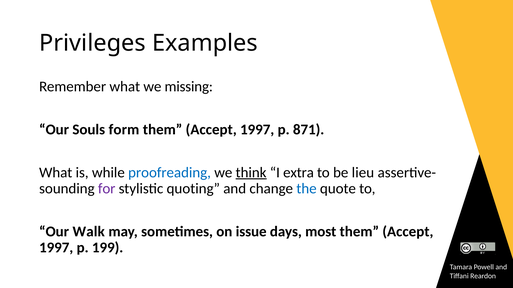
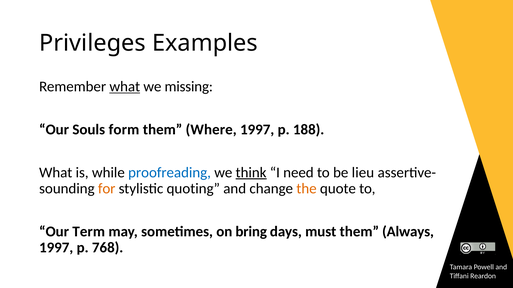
what underline: none -> present (125, 87)
Accept: Accept -> Where (211, 130)
871: 871 -> 188 (309, 130)
extra: extra -> need (298, 173)
for colour: purple -> orange (107, 189)
the colour: blue -> orange (306, 189)
Walk: Walk -> Term (89, 232)
issue: issue -> bring (251, 232)
most: most -> must (321, 232)
Accept: Accept -> Always (408, 232)
199: 199 -> 768 (108, 248)
